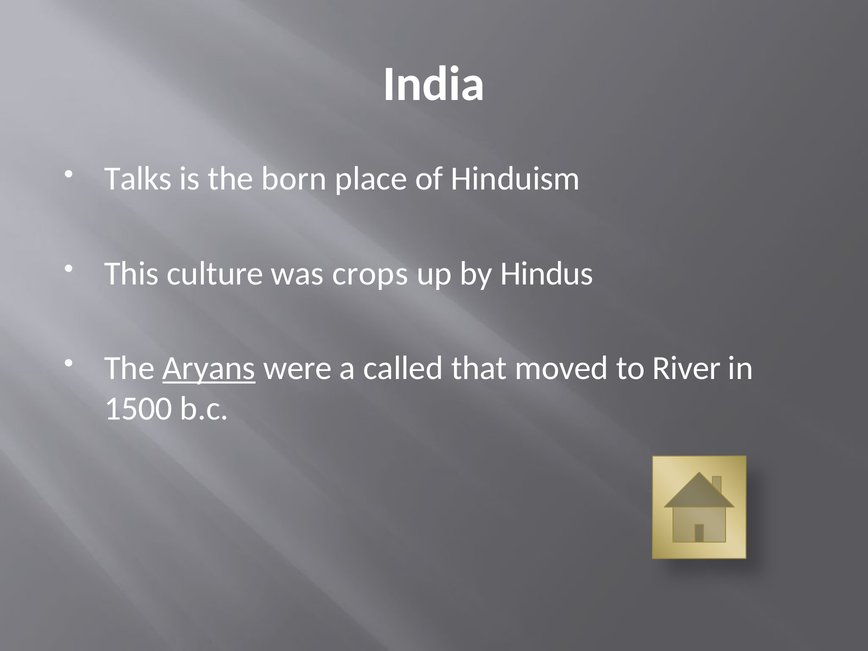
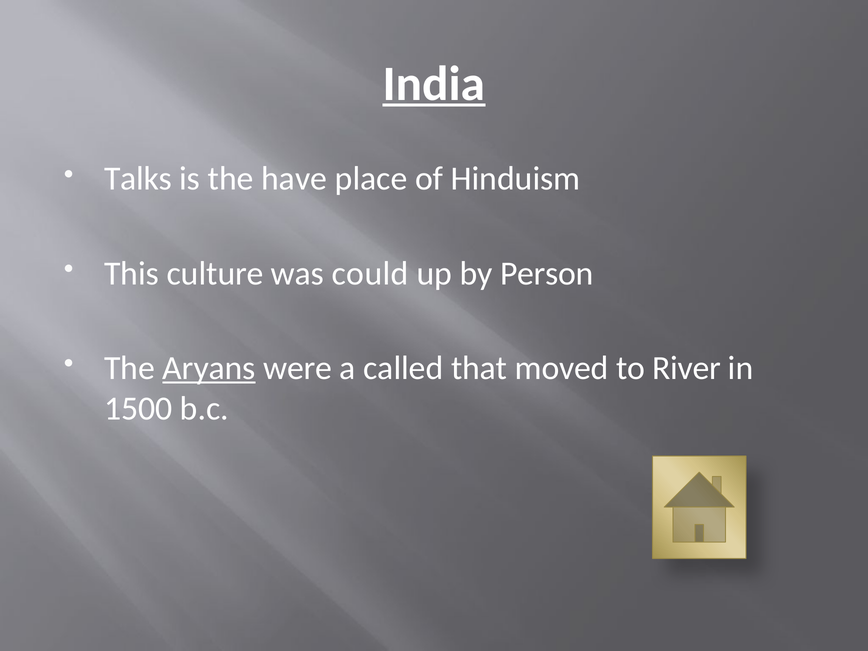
India underline: none -> present (434, 84)
born: born -> have (294, 179)
crops: crops -> could (370, 273)
Hindus: Hindus -> Person (547, 273)
